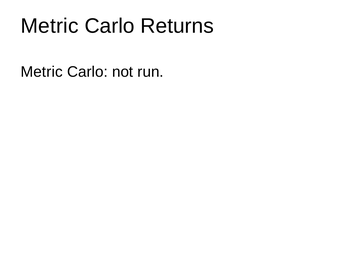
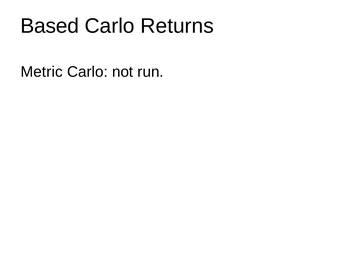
Metric: Metric -> Based (50, 26)
